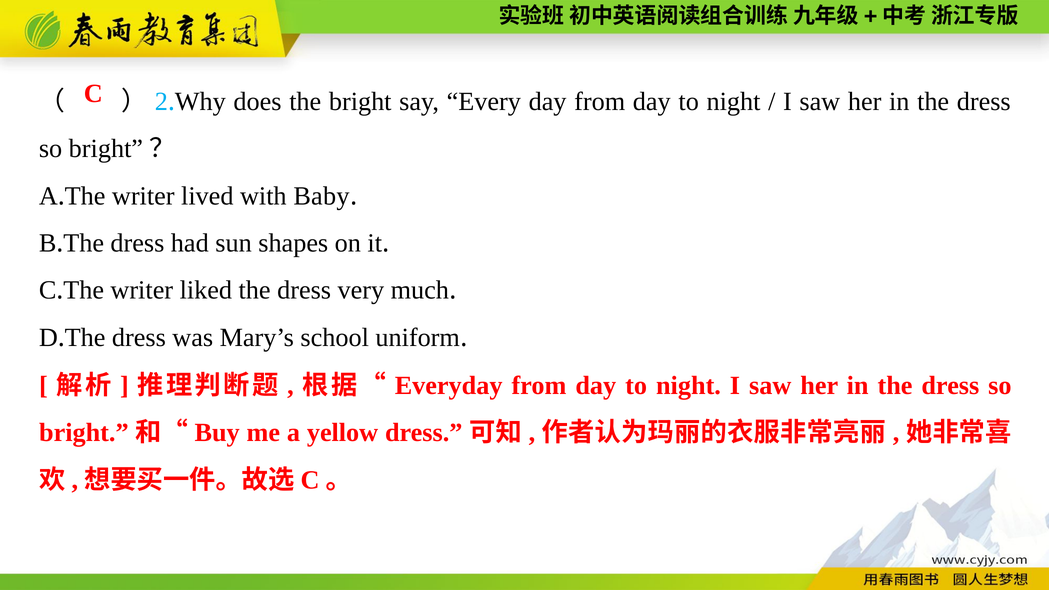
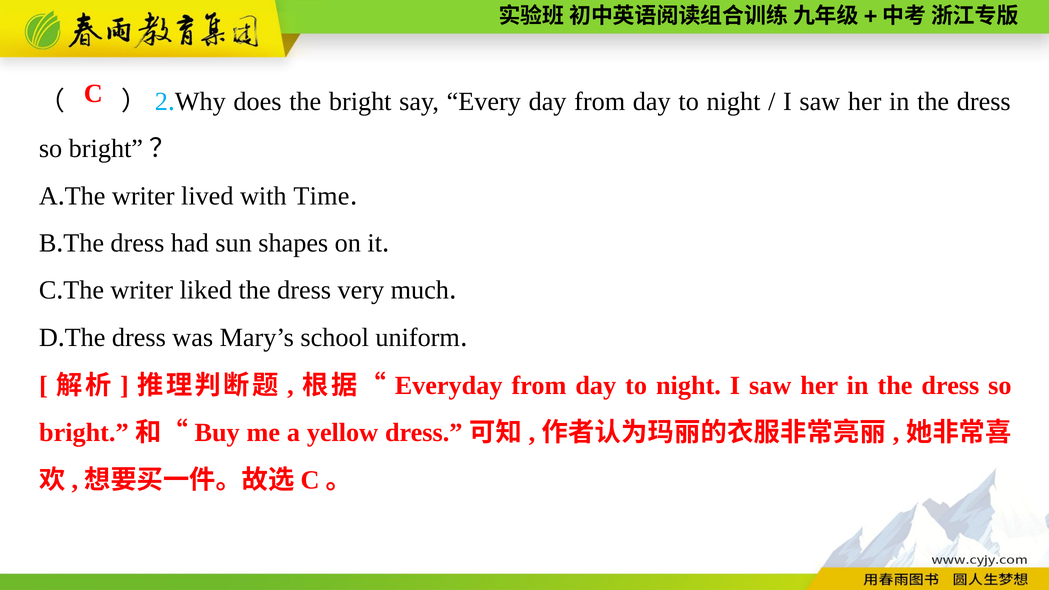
Baby: Baby -> Time (321, 196)
